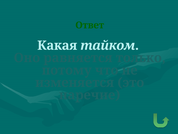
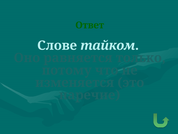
Какая: Какая -> Слове (57, 45)
